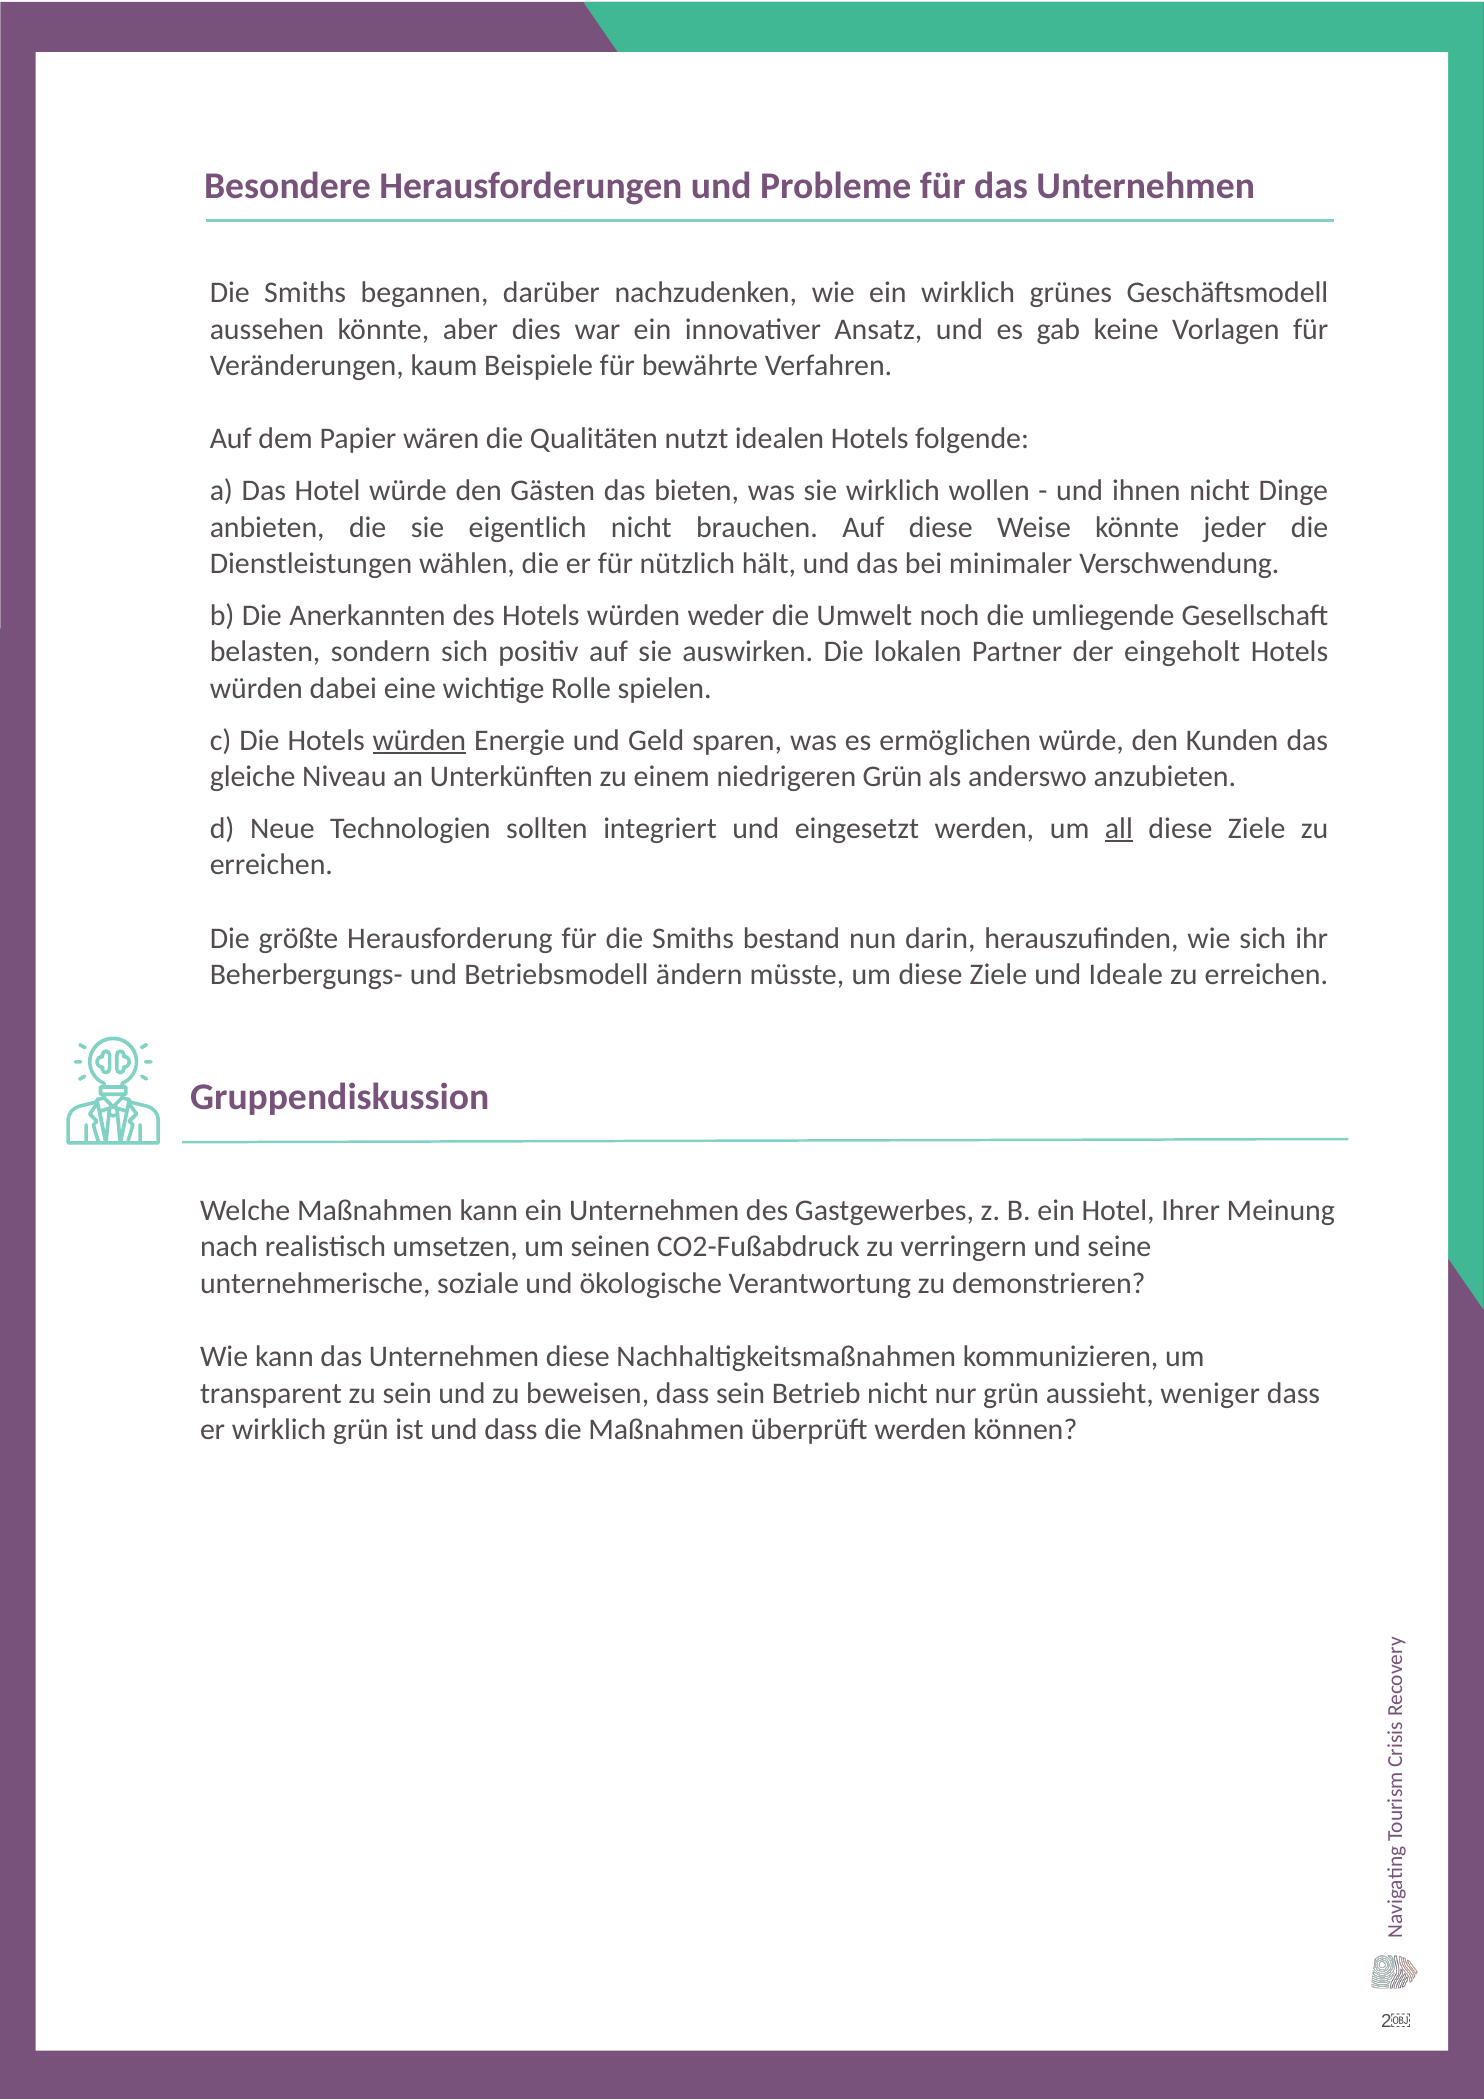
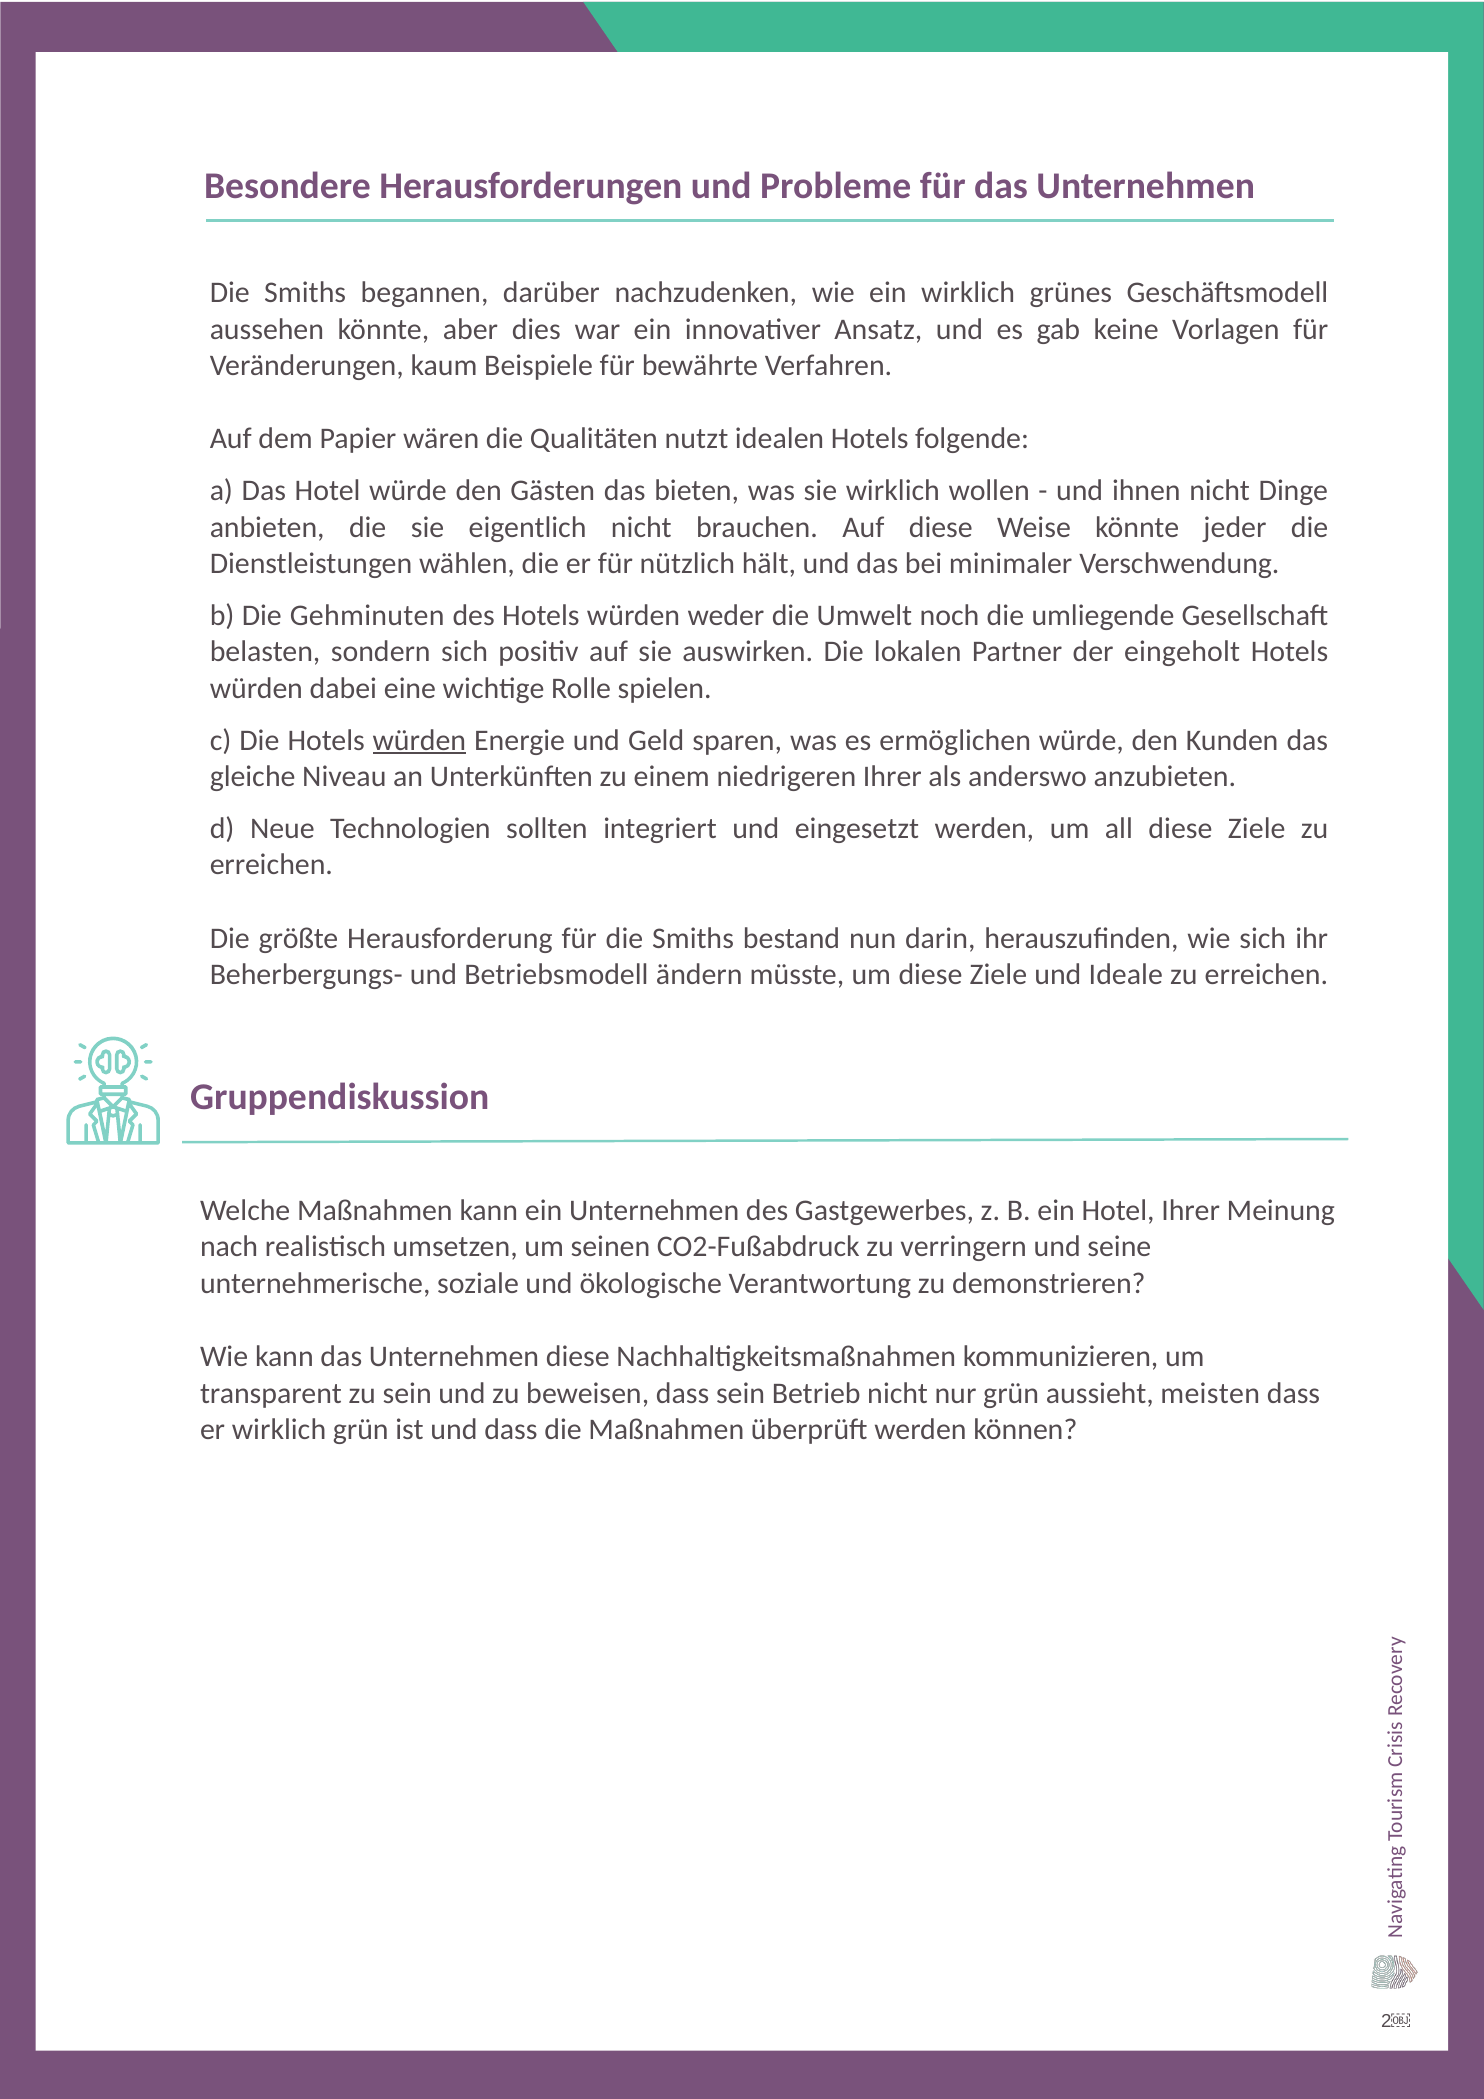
Anerkannten: Anerkannten -> Gehminuten (367, 615)
niedrigeren Grün: Grün -> Ihrer (892, 777)
all underline: present -> none (1119, 828)
weniger: weniger -> meisten (1210, 1393)
